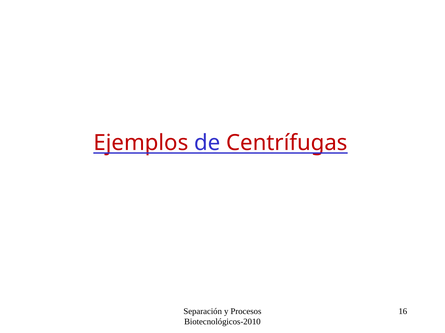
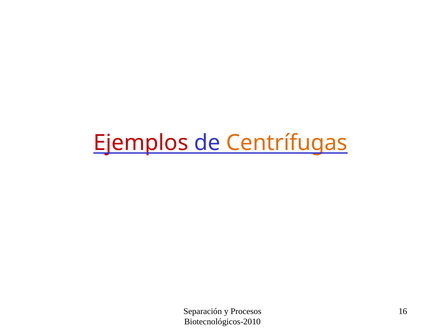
Centrífugas colour: red -> orange (287, 143)
